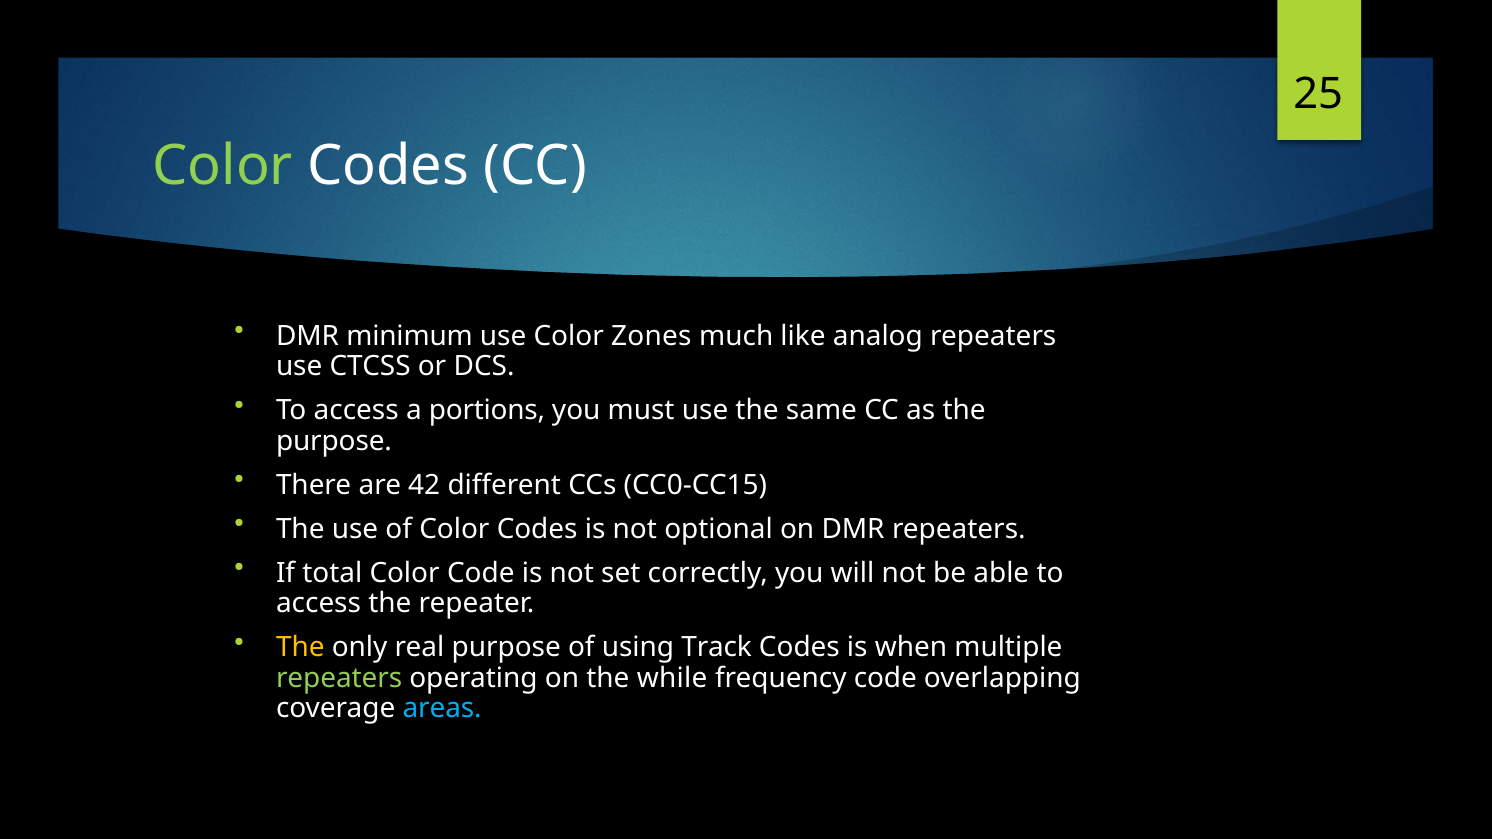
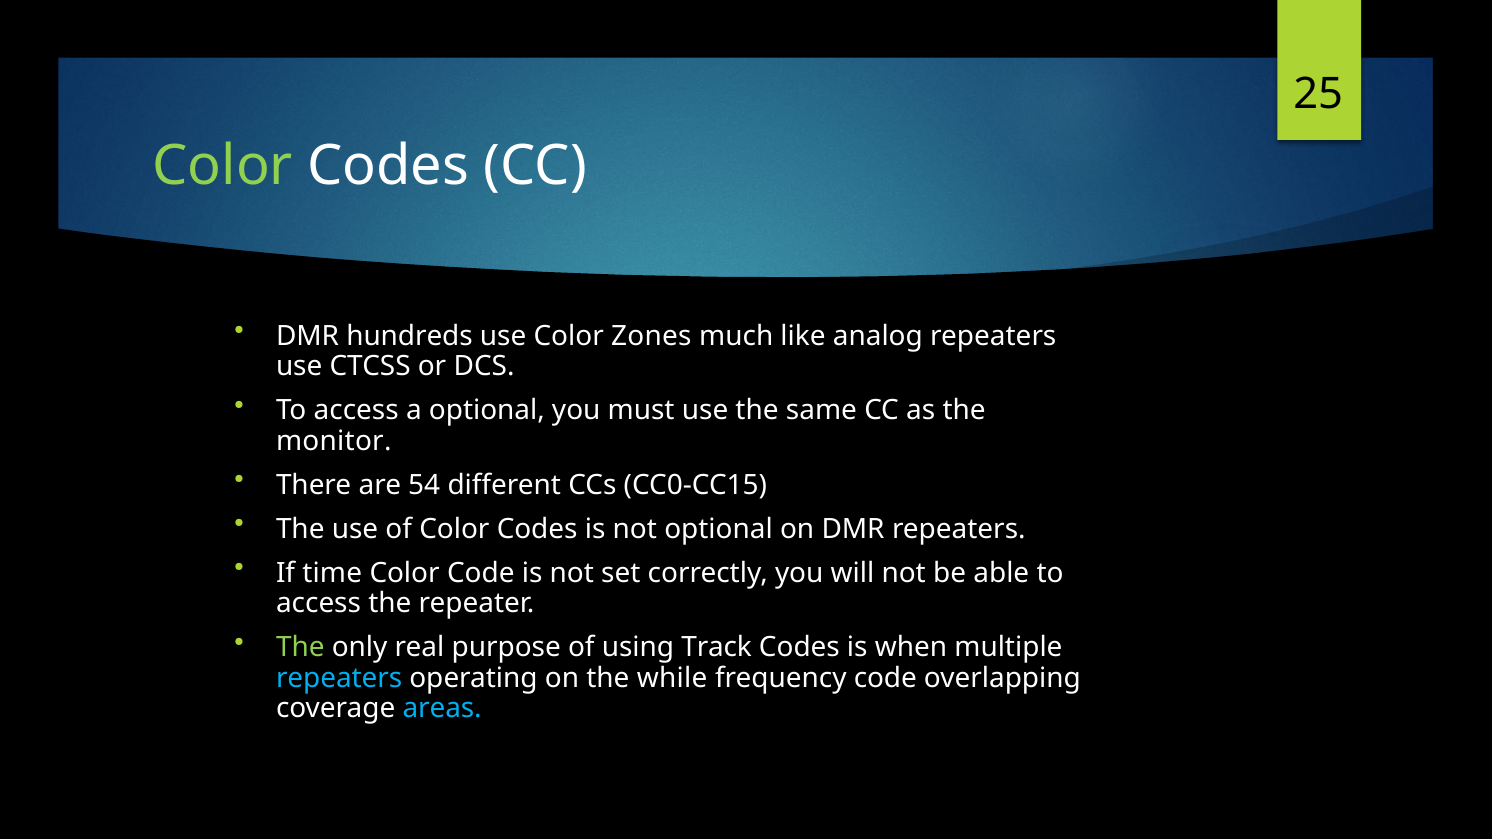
minimum: minimum -> hundreds (410, 336)
a portions: portions -> optional (487, 411)
purpose: purpose -> monitor (334, 441)
42: 42 -> 54 (424, 485)
total: total -> time (332, 573)
The colour: yellow -> light green (300, 648)
repeaters colour: light green -> light blue (339, 678)
